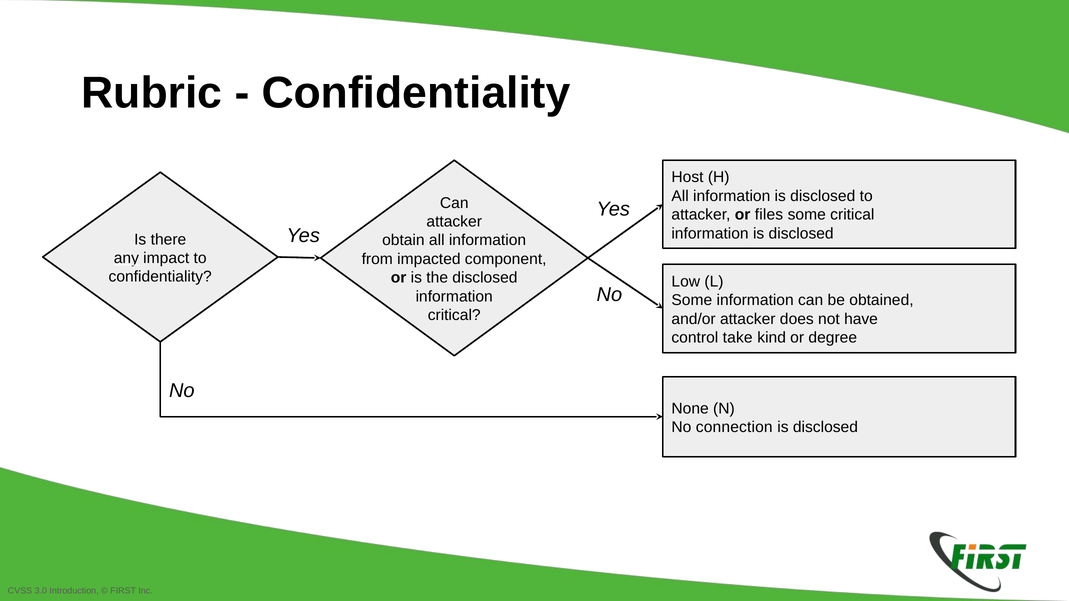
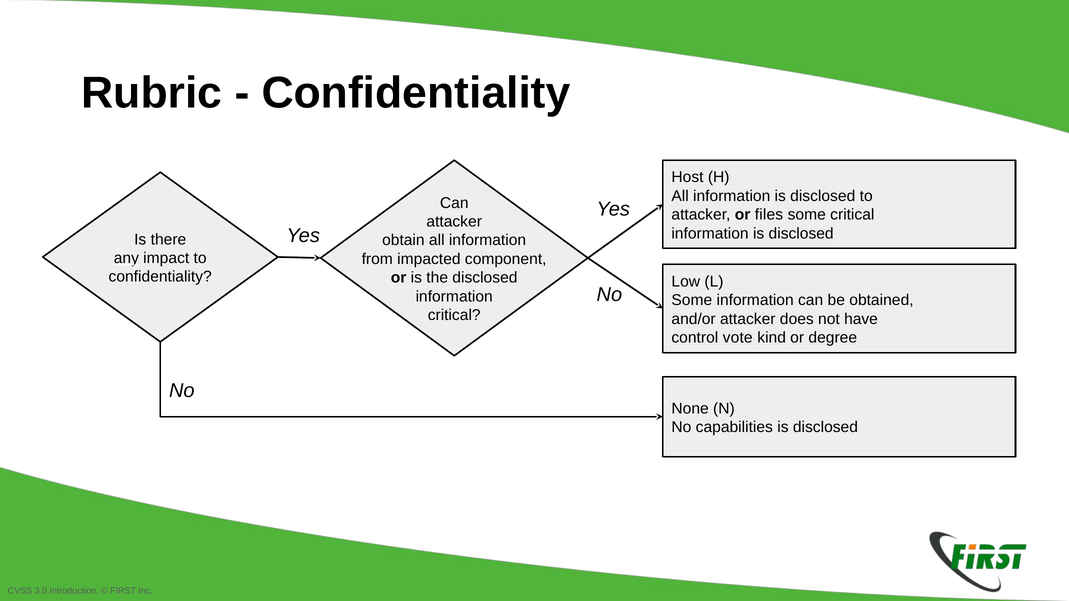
take: take -> vote (738, 338)
connection: connection -> capabilities (734, 427)
